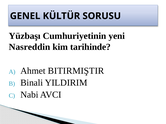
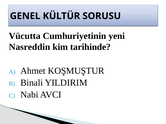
Yüzbaşı: Yüzbaşı -> Vücutta (25, 36)
BITIRMIŞTIR: BITIRMIŞTIR -> KOŞMUŞTUR (76, 71)
